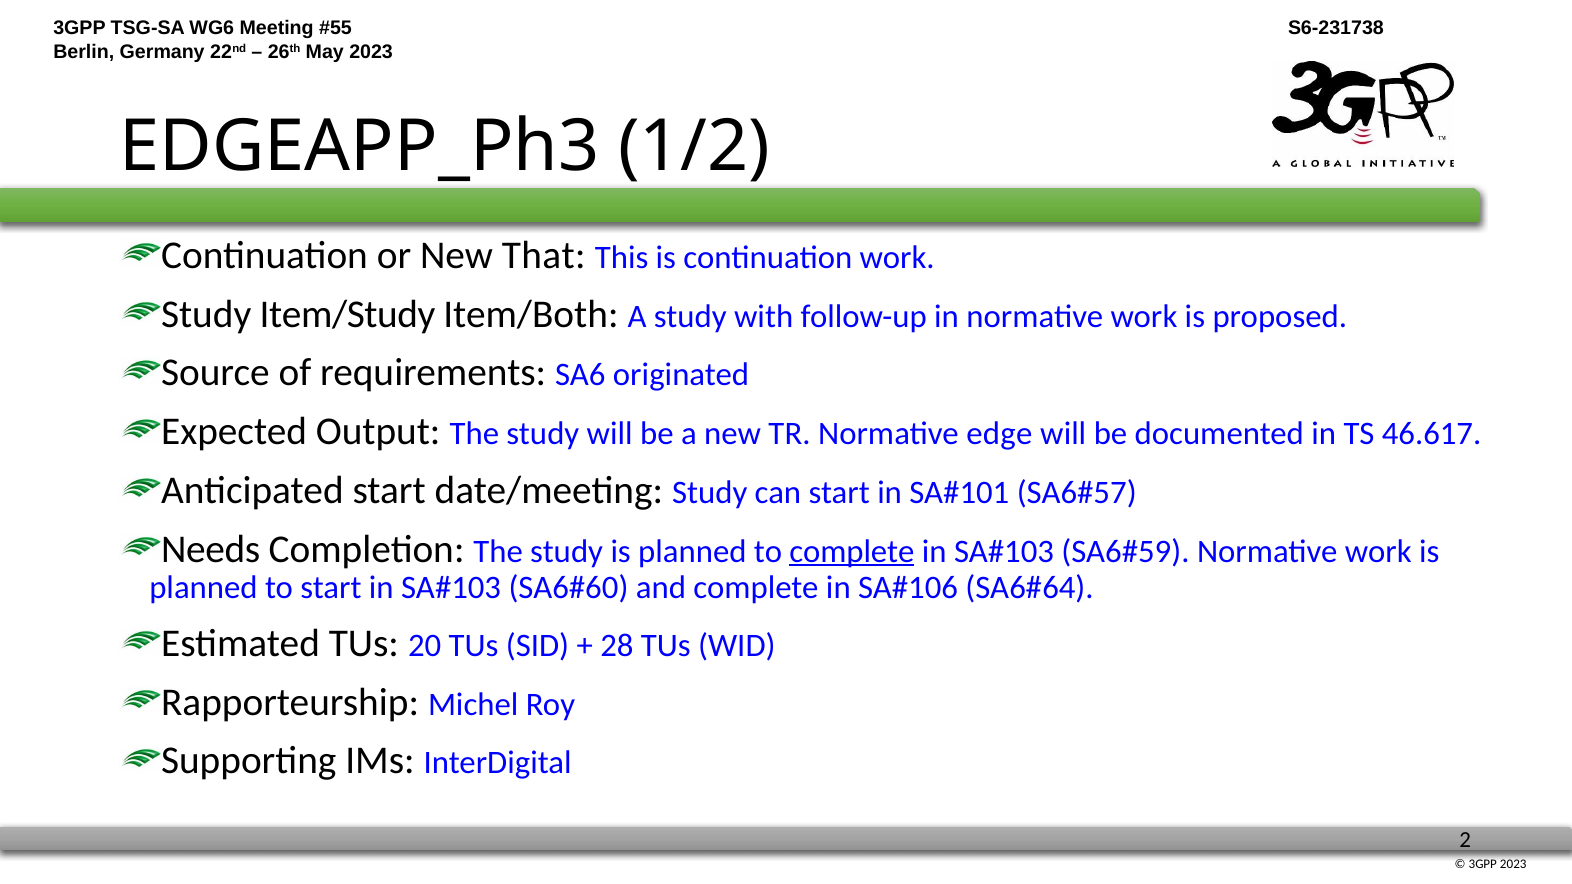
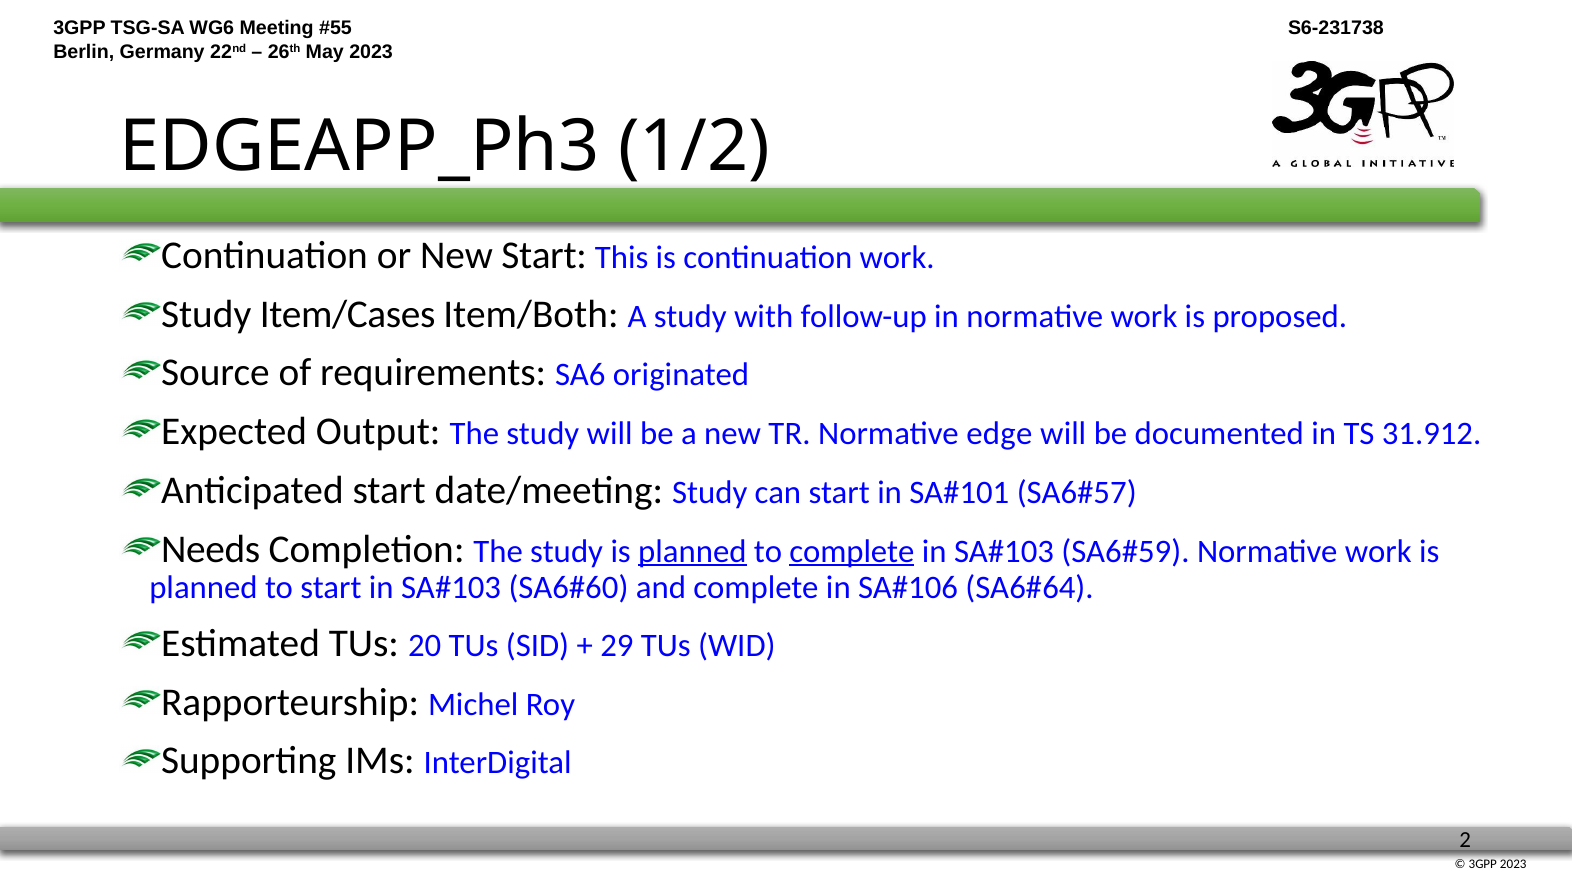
New That: That -> Start (544, 255)
Item/Study: Item/Study -> Item/Cases (348, 314)
46.617: 46.617 -> 31.912 (1432, 434)
planned underline: none -> present (692, 552)
28: 28 -> 29 (617, 646)
